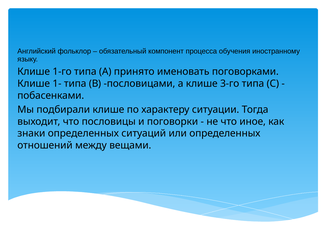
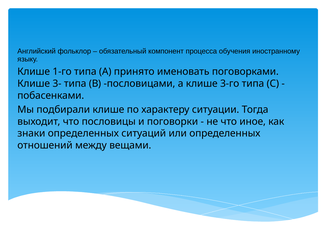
1-: 1- -> 3- (57, 83)
